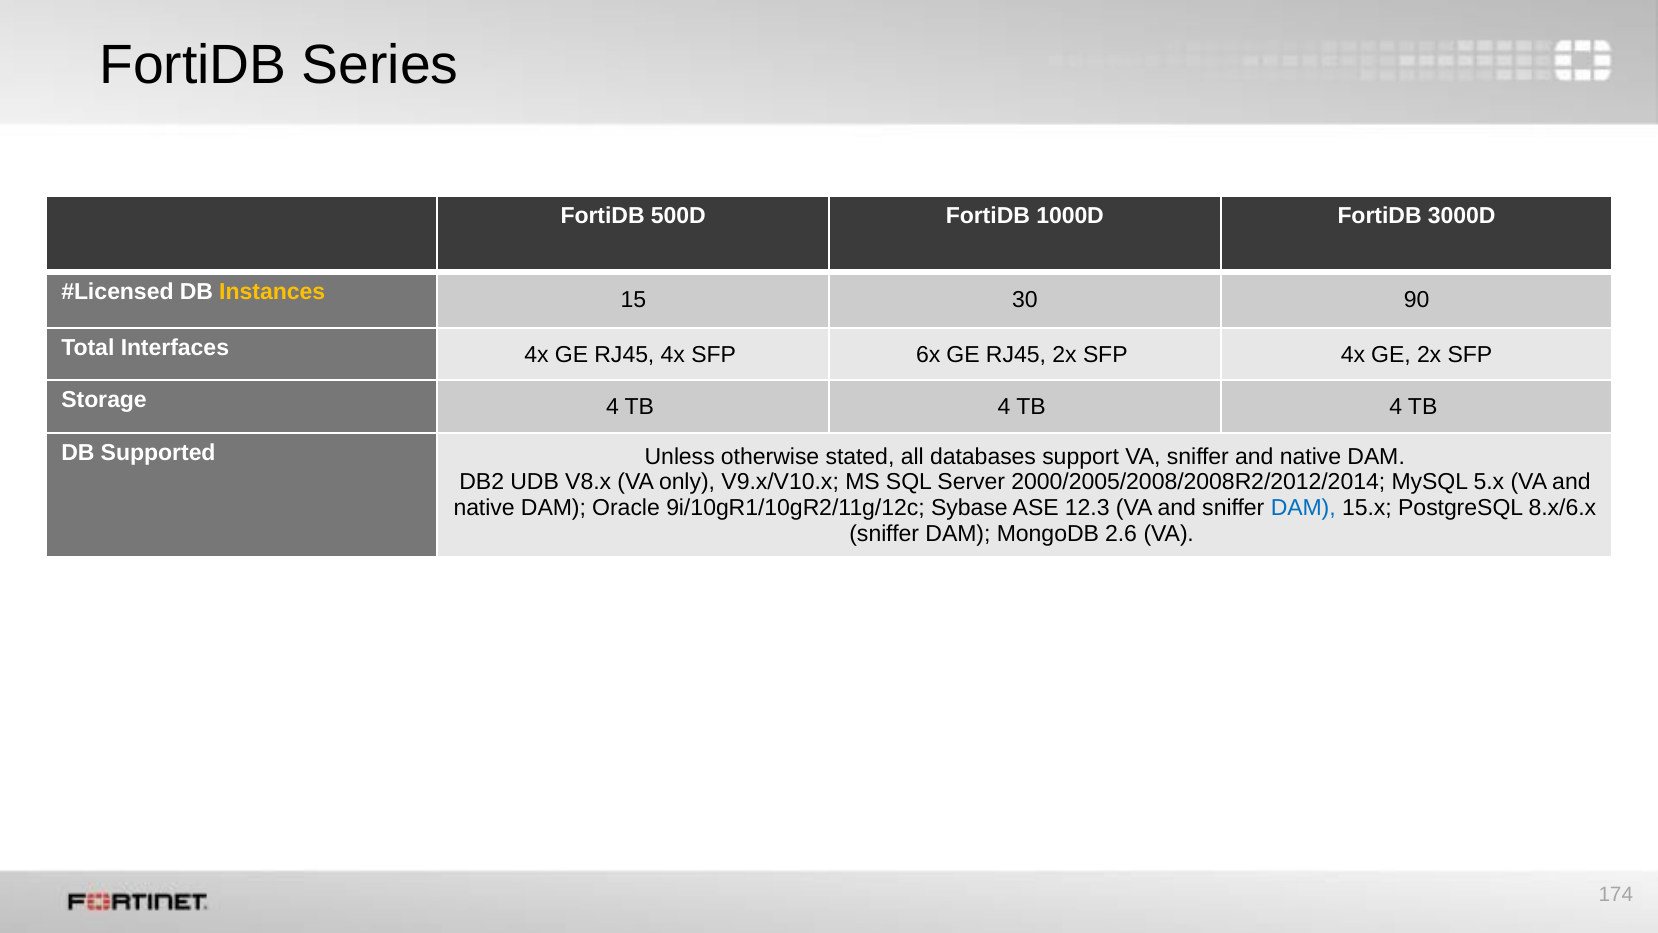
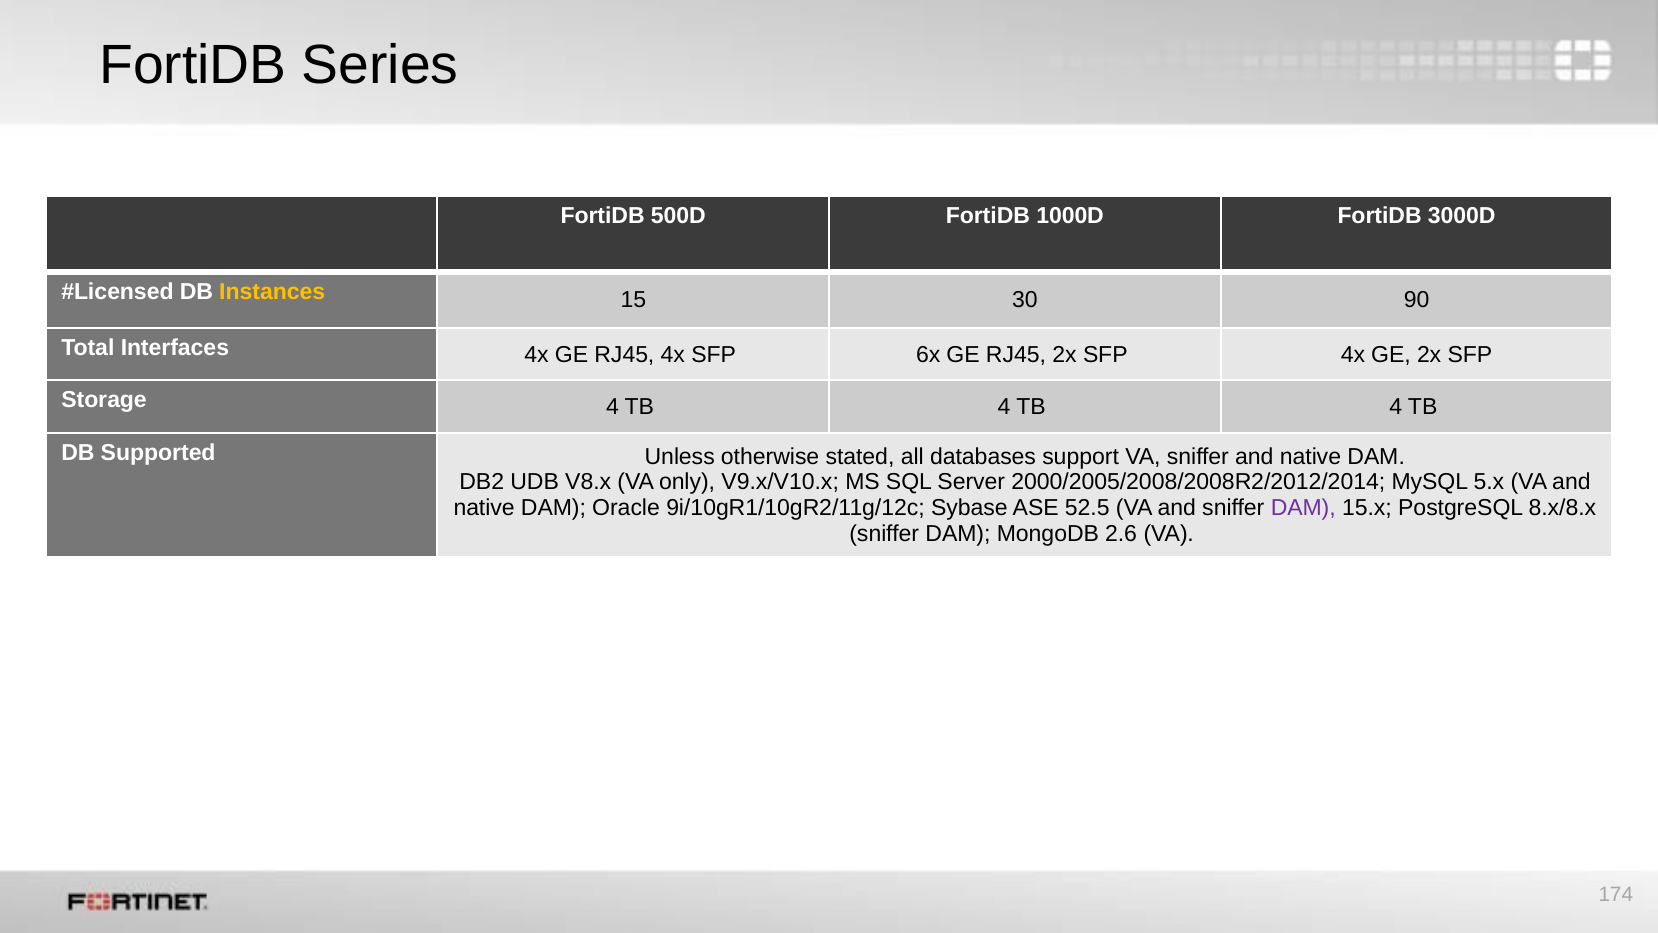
12.3: 12.3 -> 52.5 (1087, 508)
DAM colour: blue -> purple (1303, 508)
8.x/6.x: 8.x/6.x -> 8.x/8.x (1562, 508)
